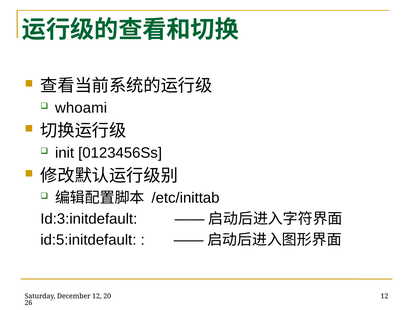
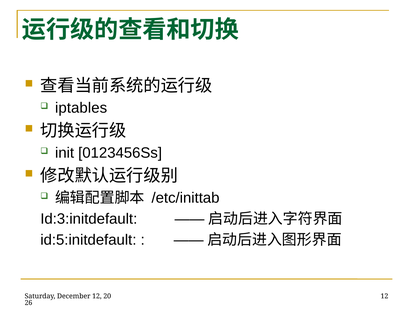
whoami: whoami -> iptables (81, 108)
